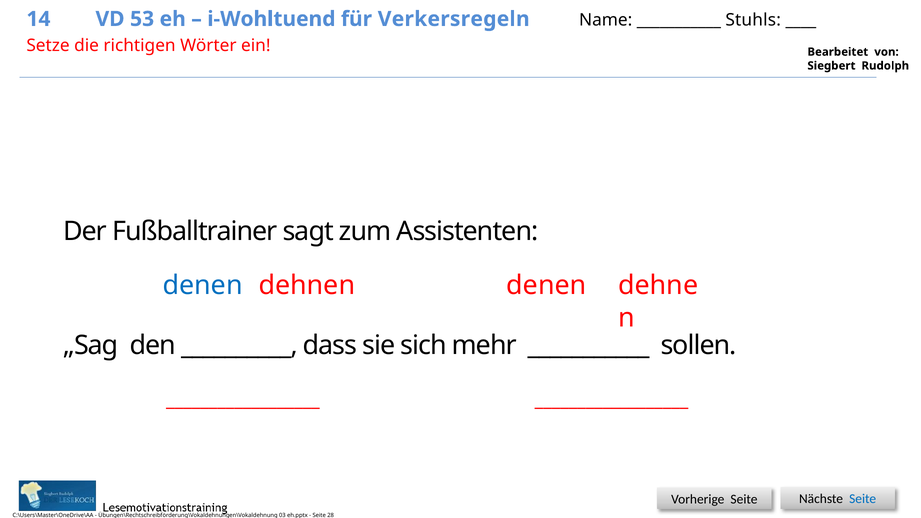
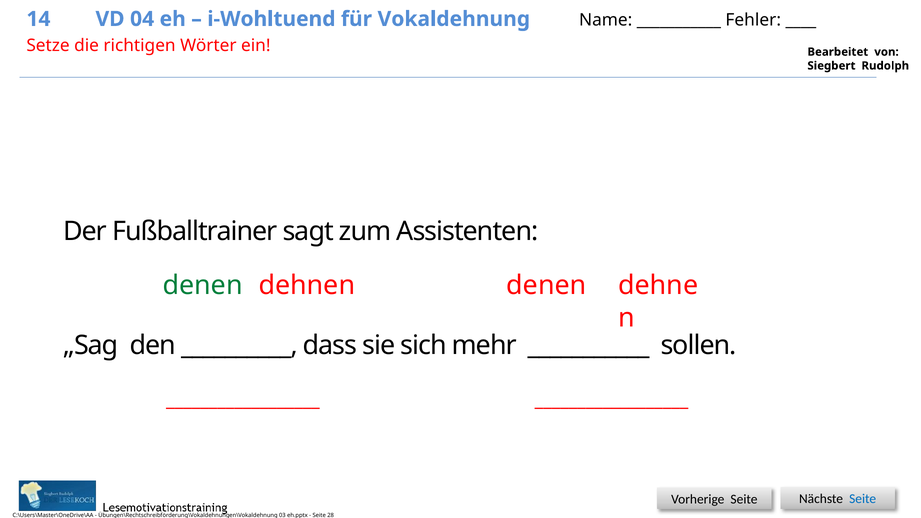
53: 53 -> 04 (142, 19)
Verkersregeln: Verkersregeln -> Vokaldehnung (454, 19)
Stuhls: Stuhls -> Fehler (753, 20)
denen colour: blue -> green (203, 286)
